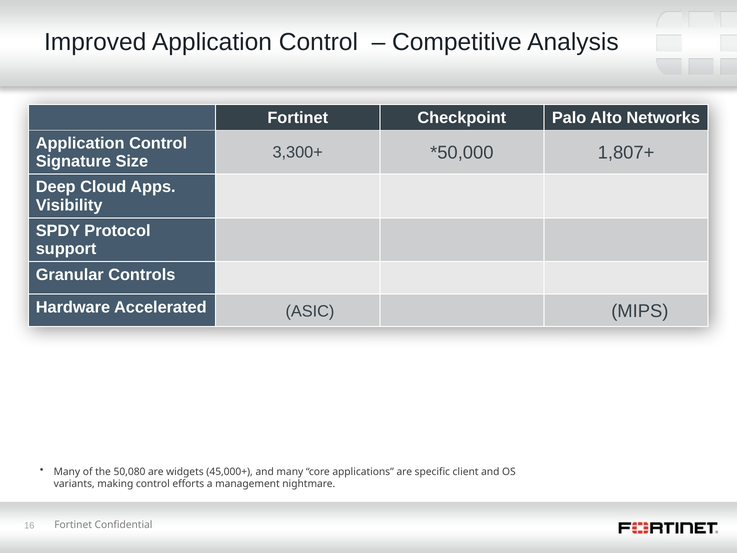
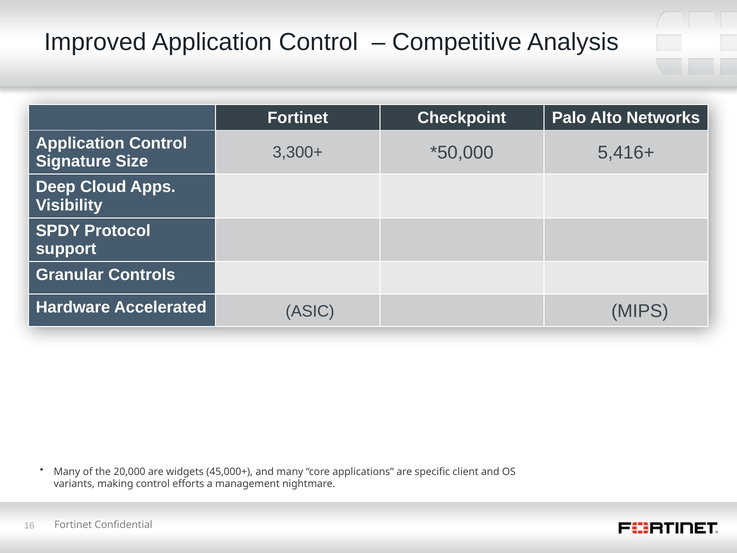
1,807+: 1,807+ -> 5,416+ (626, 152)
50,080: 50,080 -> 20,000 (130, 471)
